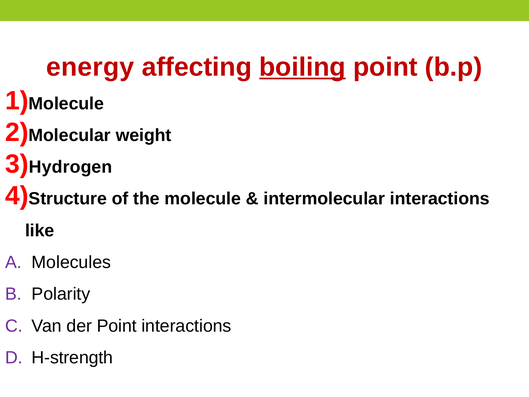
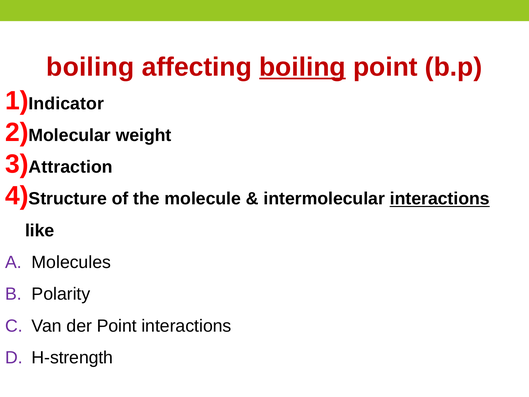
energy: energy -> boiling (90, 67)
Molecule: Molecule -> Indicator (66, 103)
Hydrogen: Hydrogen -> Attraction (71, 167)
interactions underline: none -> present (440, 199)
